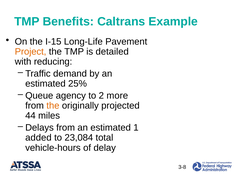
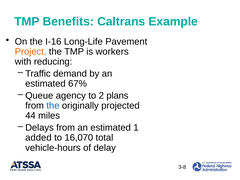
I-15: I-15 -> I-16 (53, 42)
detailed: detailed -> workers (112, 52)
25%: 25% -> 67% (78, 84)
more: more -> plans (117, 96)
the colour: orange -> blue (53, 106)
23,084: 23,084 -> 16,070 (79, 138)
